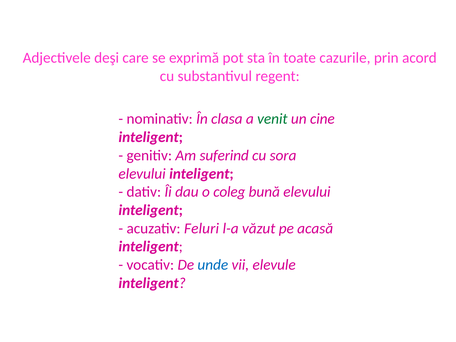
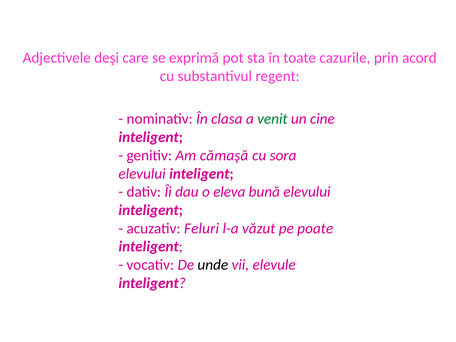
suferind: suferind -> cămaşă (224, 155)
coleg: coleg -> eleva (229, 192)
acasă: acasă -> poate (315, 228)
unde colour: blue -> black (213, 265)
